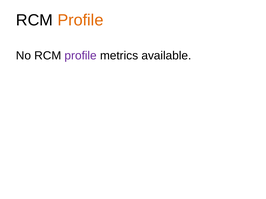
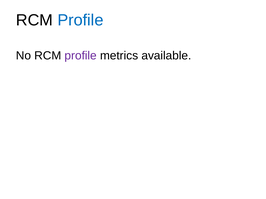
Profile colour: orange -> blue (80, 20)
